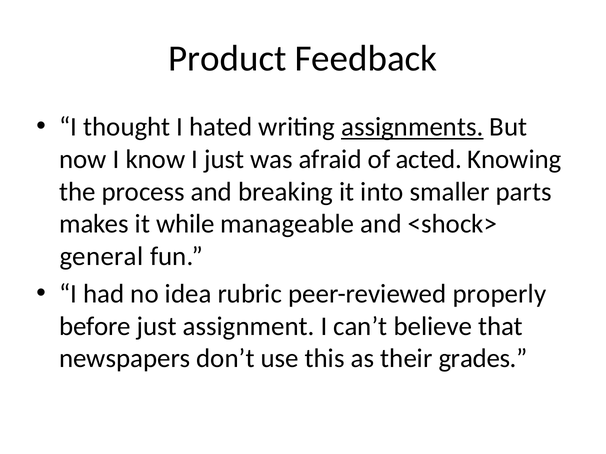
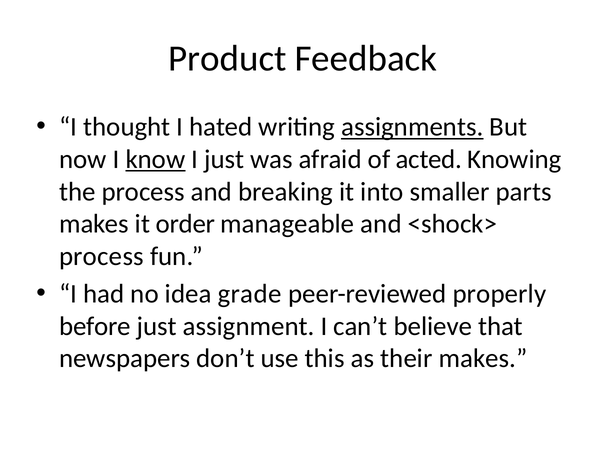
know underline: none -> present (155, 160)
while: while -> order (185, 224)
general: general -> process (101, 257)
rubric: rubric -> grade (250, 294)
their grades: grades -> makes (483, 359)
